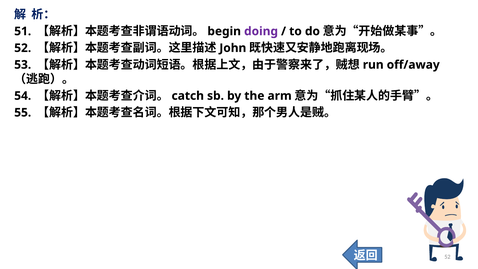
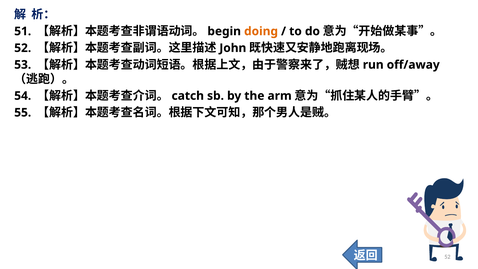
doing colour: purple -> orange (261, 31)
